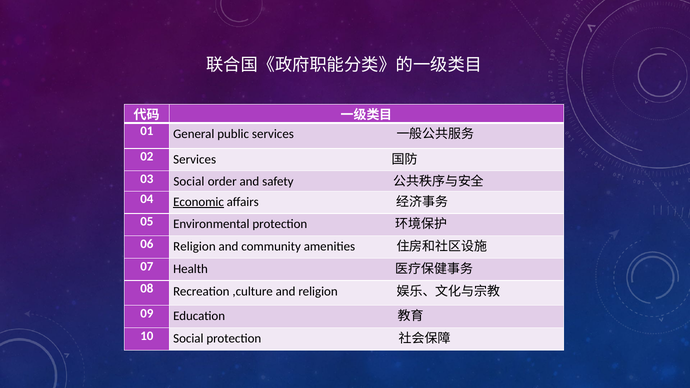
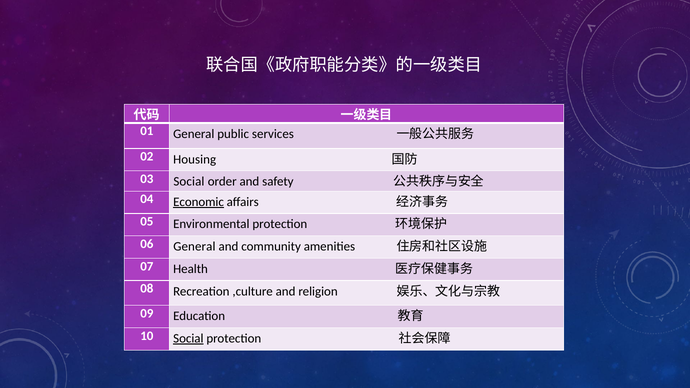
02 Services: Services -> Housing (195, 159)
06 Religion: Religion -> General (194, 247)
Social underline: none -> present (188, 339)
